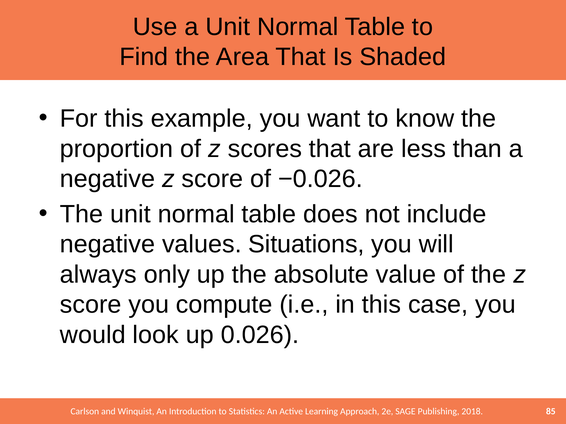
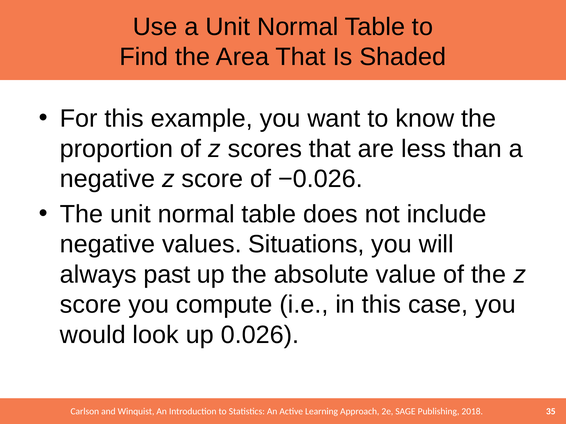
only: only -> past (167, 275)
85: 85 -> 35 (551, 412)
